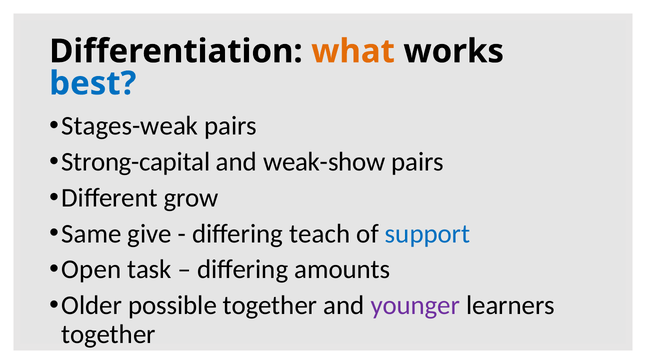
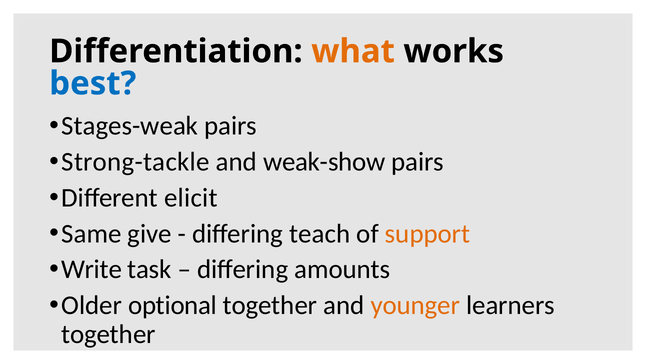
Strong-capital: Strong-capital -> Strong-tackle (135, 162)
grow: grow -> elicit (191, 197)
support colour: blue -> orange (428, 233)
Open: Open -> Write (92, 269)
possible: possible -> optional (173, 305)
younger colour: purple -> orange (415, 305)
